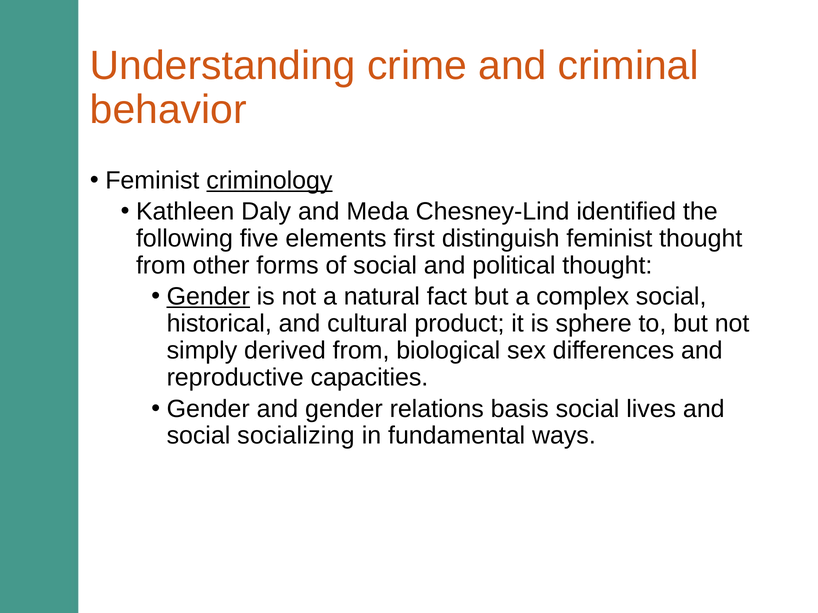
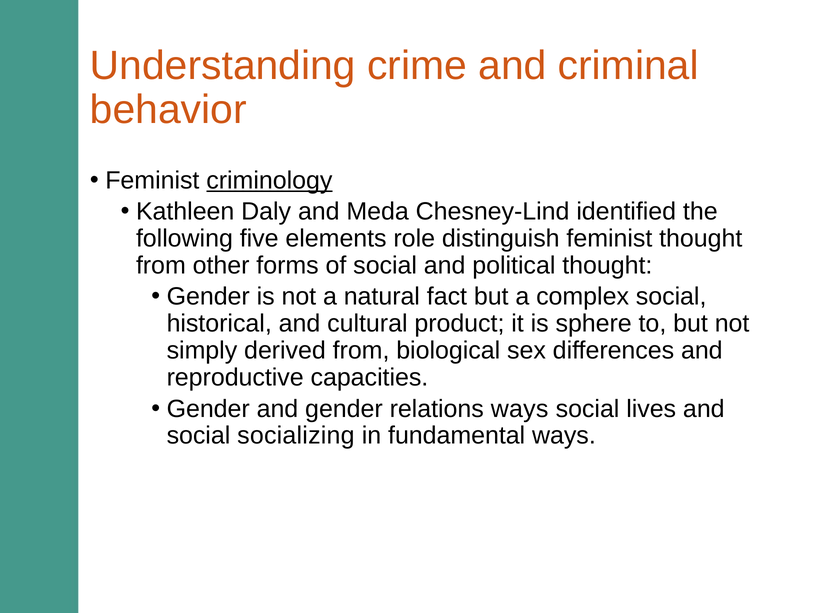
first: first -> role (414, 239)
Gender underline: present -> none (208, 297)
relations basis: basis -> ways (520, 409)
